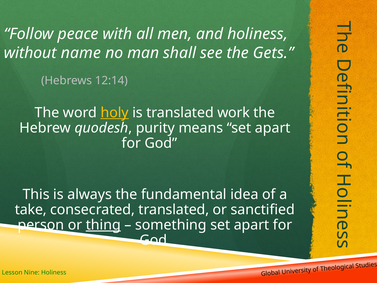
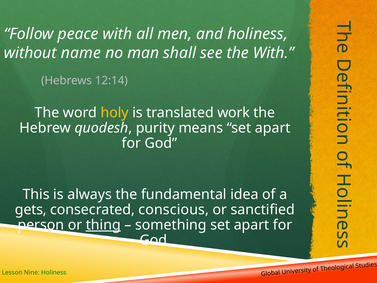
the Gets: Gets -> With (273, 53)
holy underline: present -> none (115, 112)
take: take -> gets (31, 209)
consecrated translated: translated -> conscious (174, 209)
